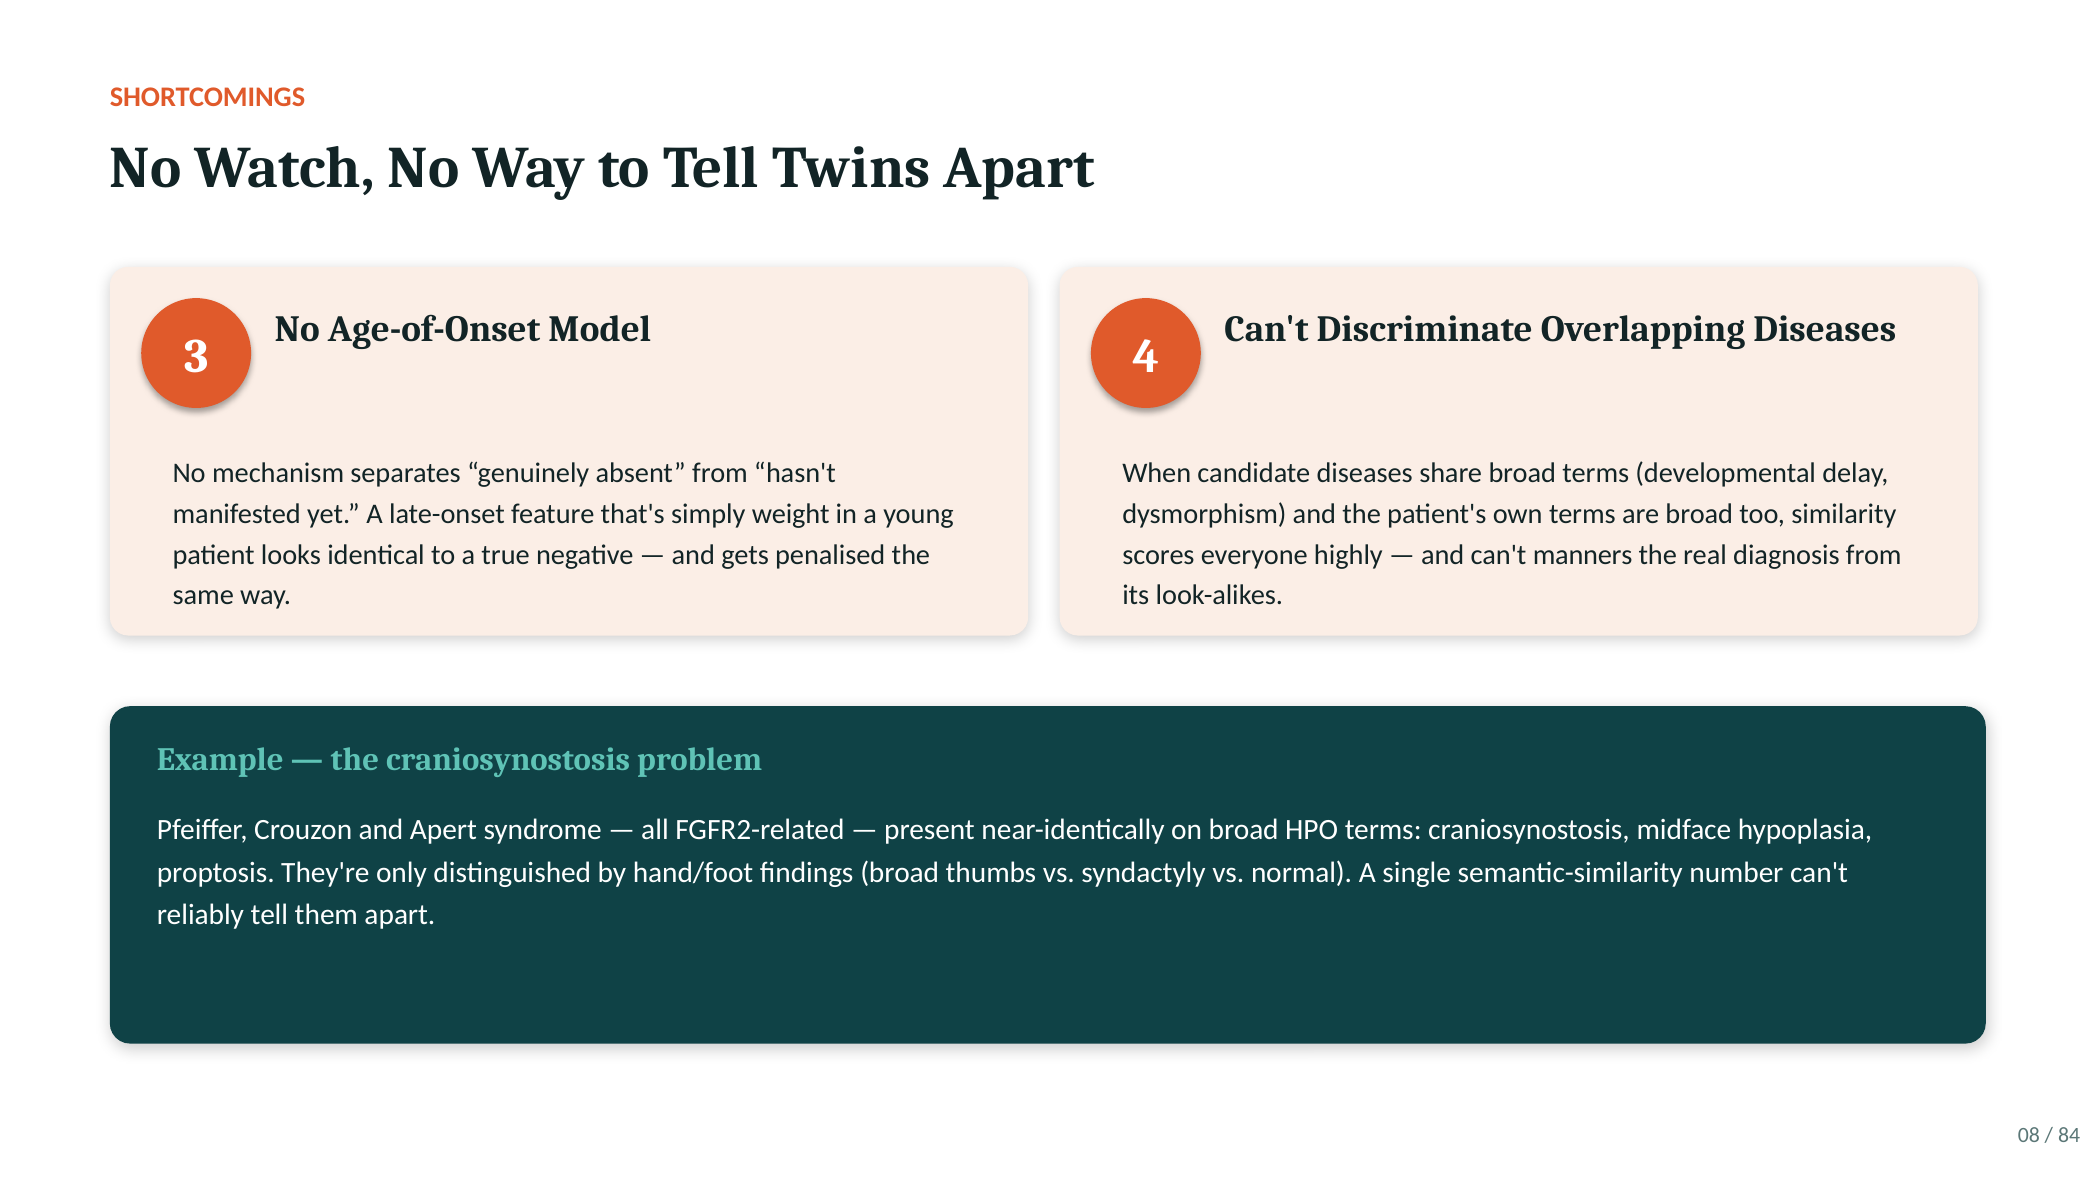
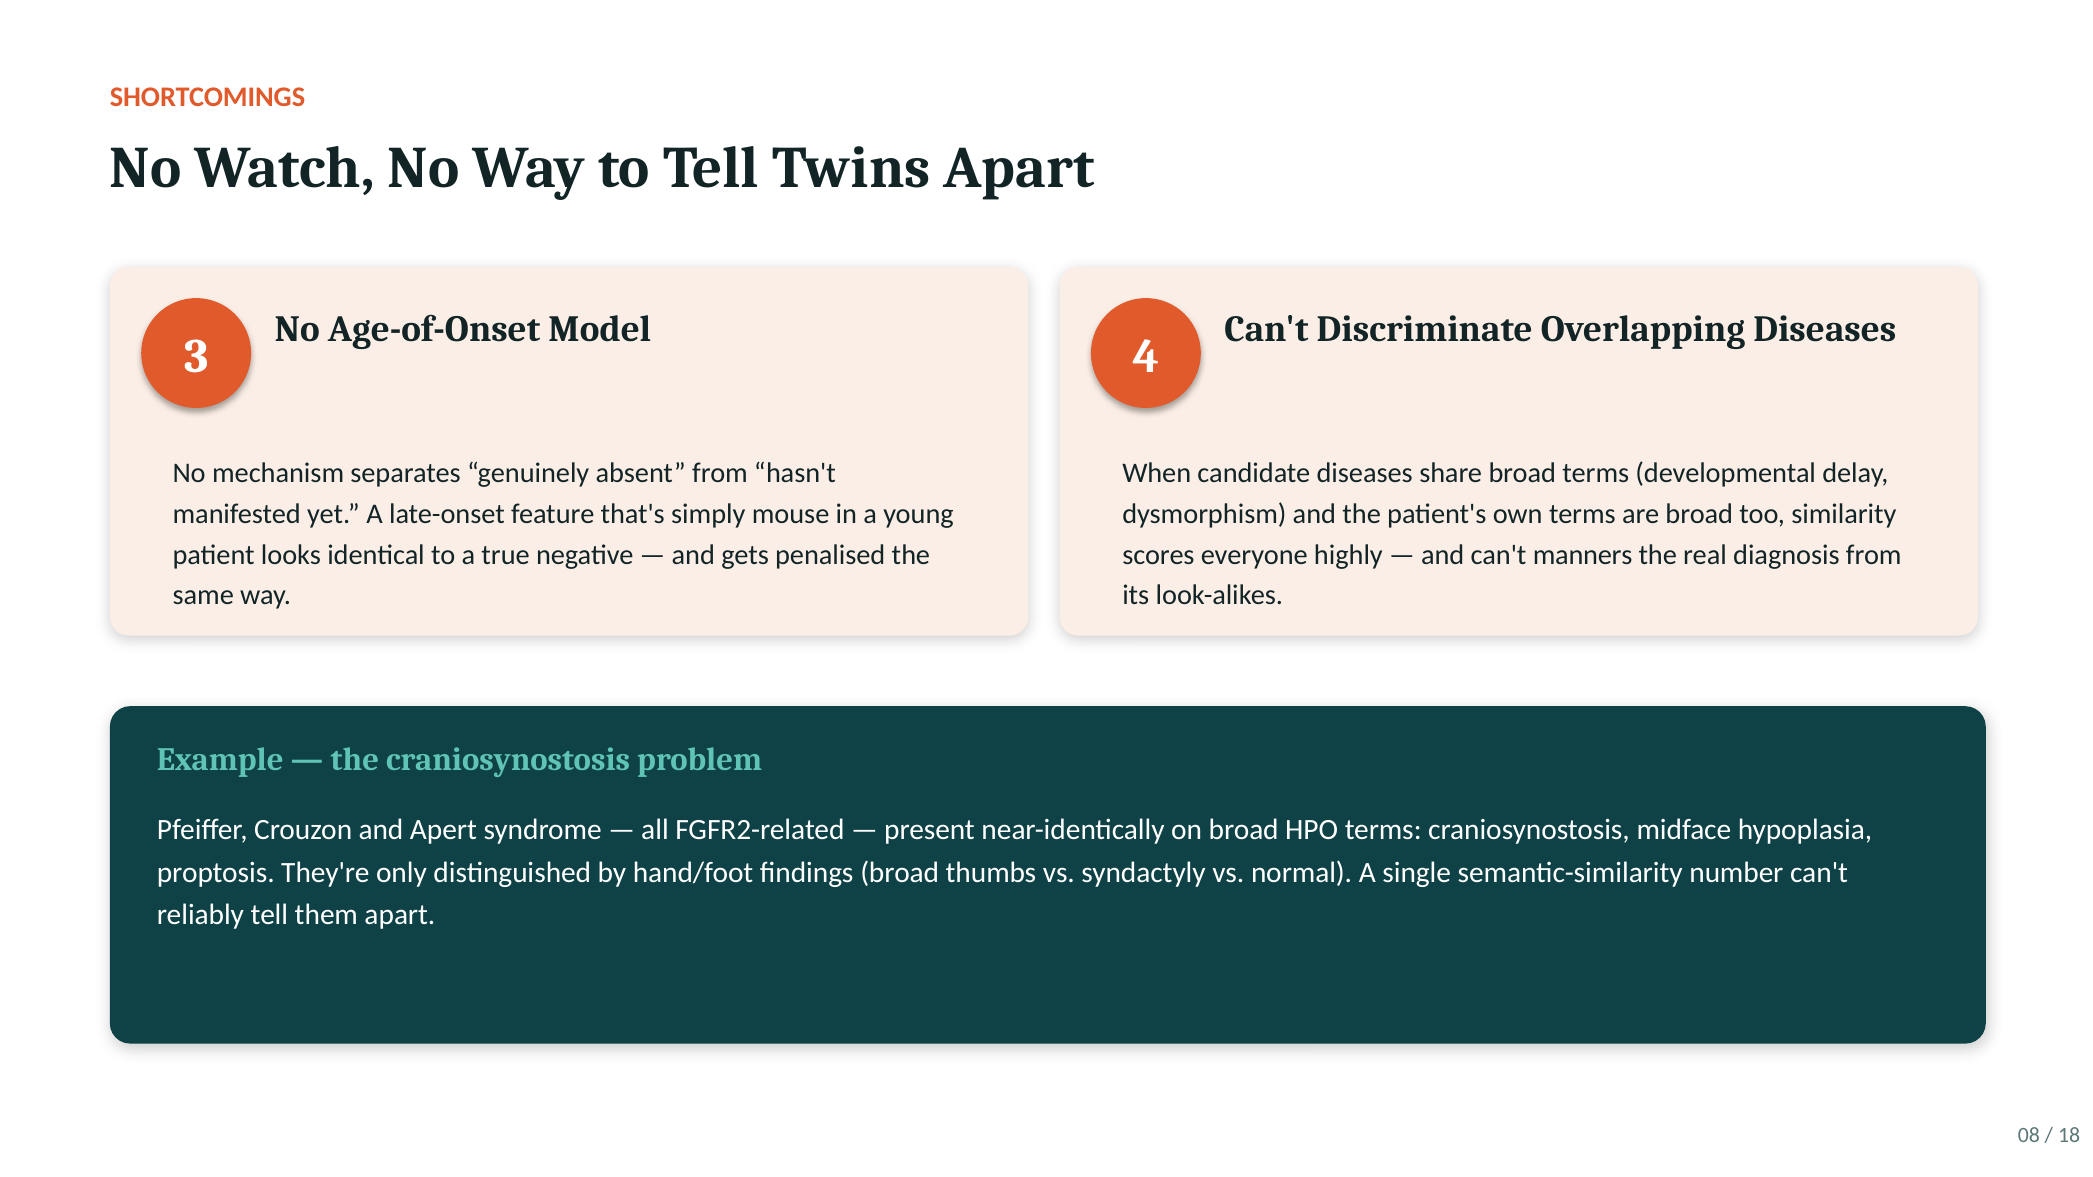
weight: weight -> mouse (791, 514)
84: 84 -> 18 (2069, 1135)
